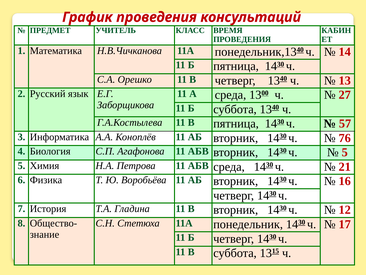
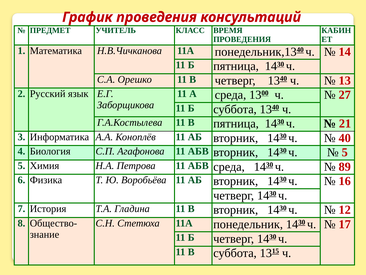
57: 57 -> 21 (345, 123)
76: 76 -> 40 (345, 138)
21: 21 -> 89 (345, 167)
